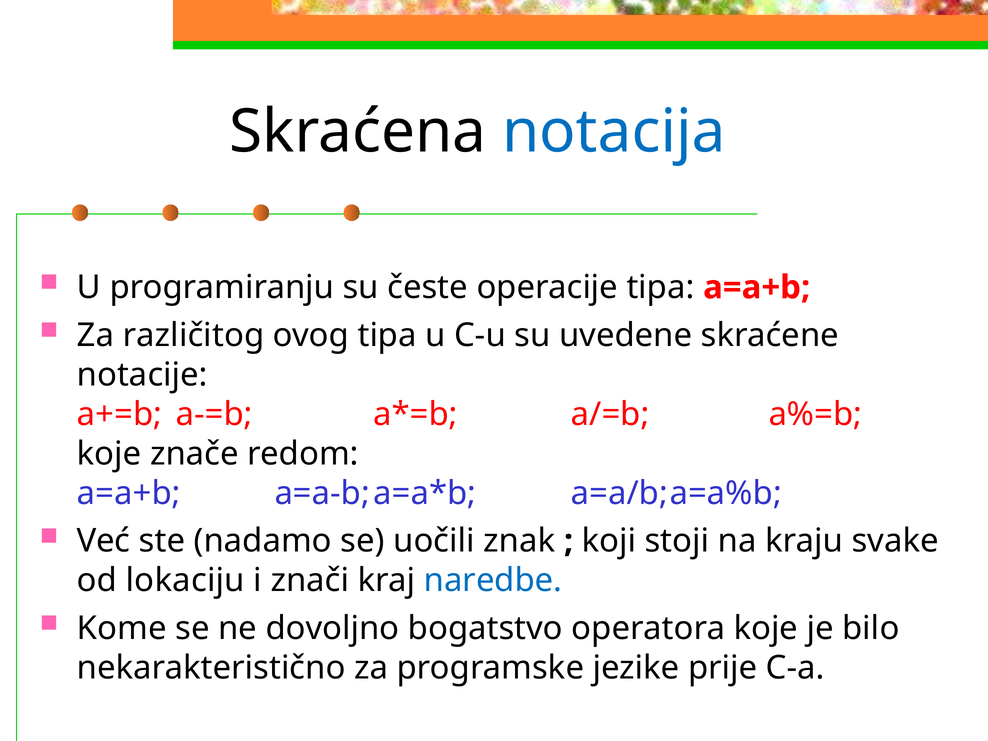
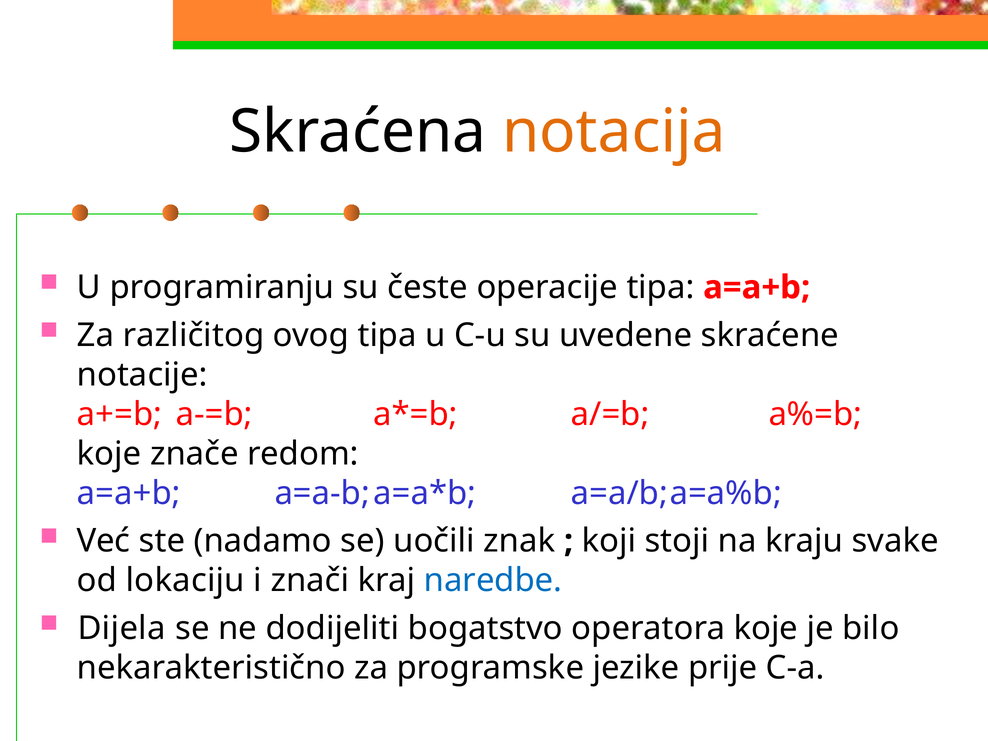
notacija colour: blue -> orange (614, 132)
Kome: Kome -> Dijela (122, 628)
dovoljno: dovoljno -> dodijeliti (332, 628)
